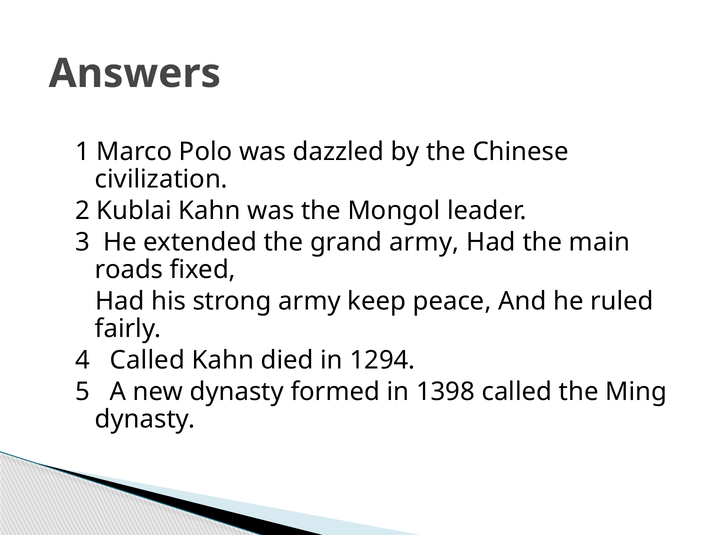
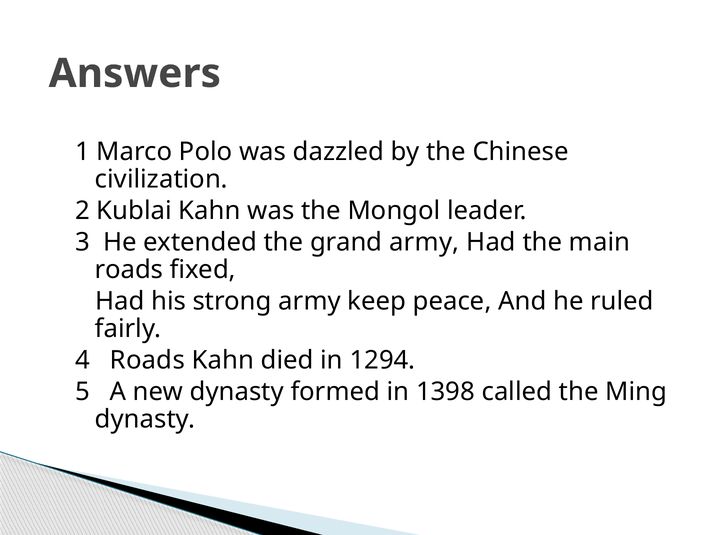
4 Called: Called -> Roads (147, 360)
